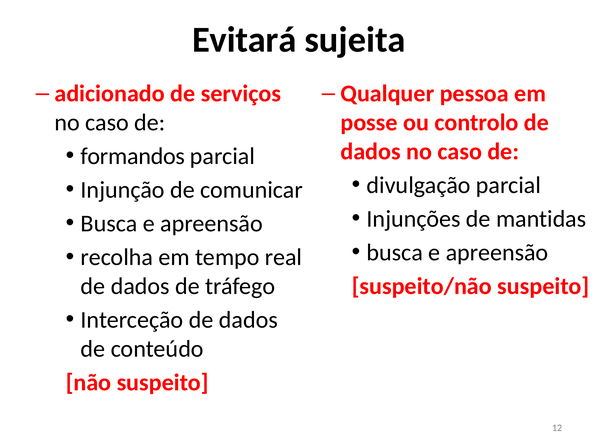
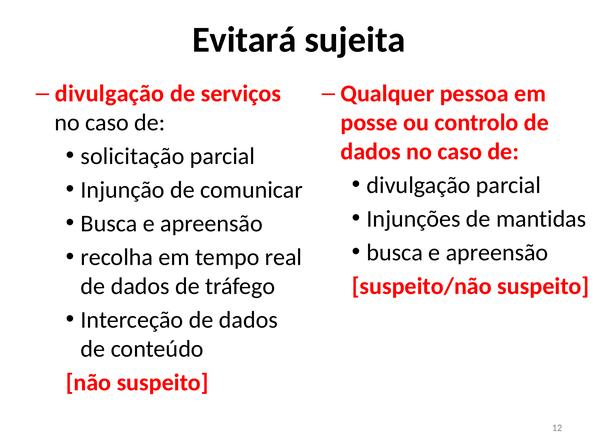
adicionado: adicionado -> divulgação (110, 94)
formandos: formandos -> solicitação (133, 156)
